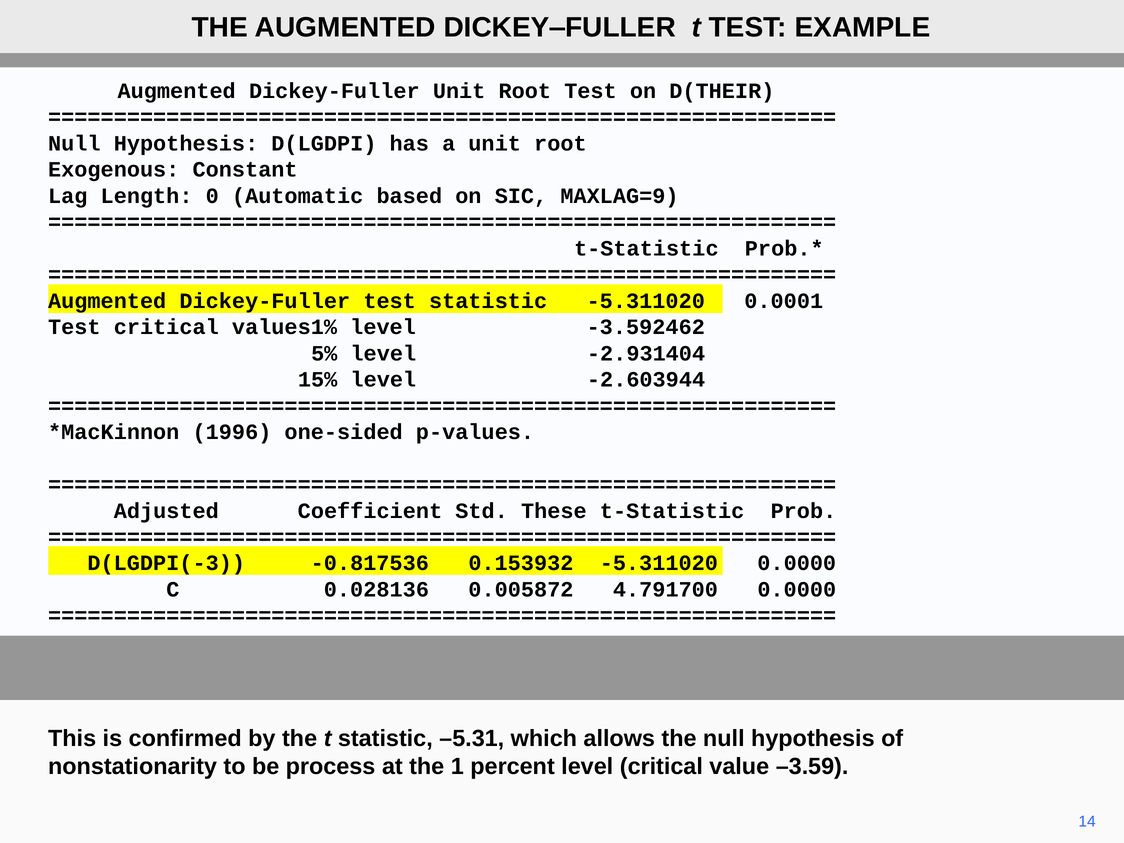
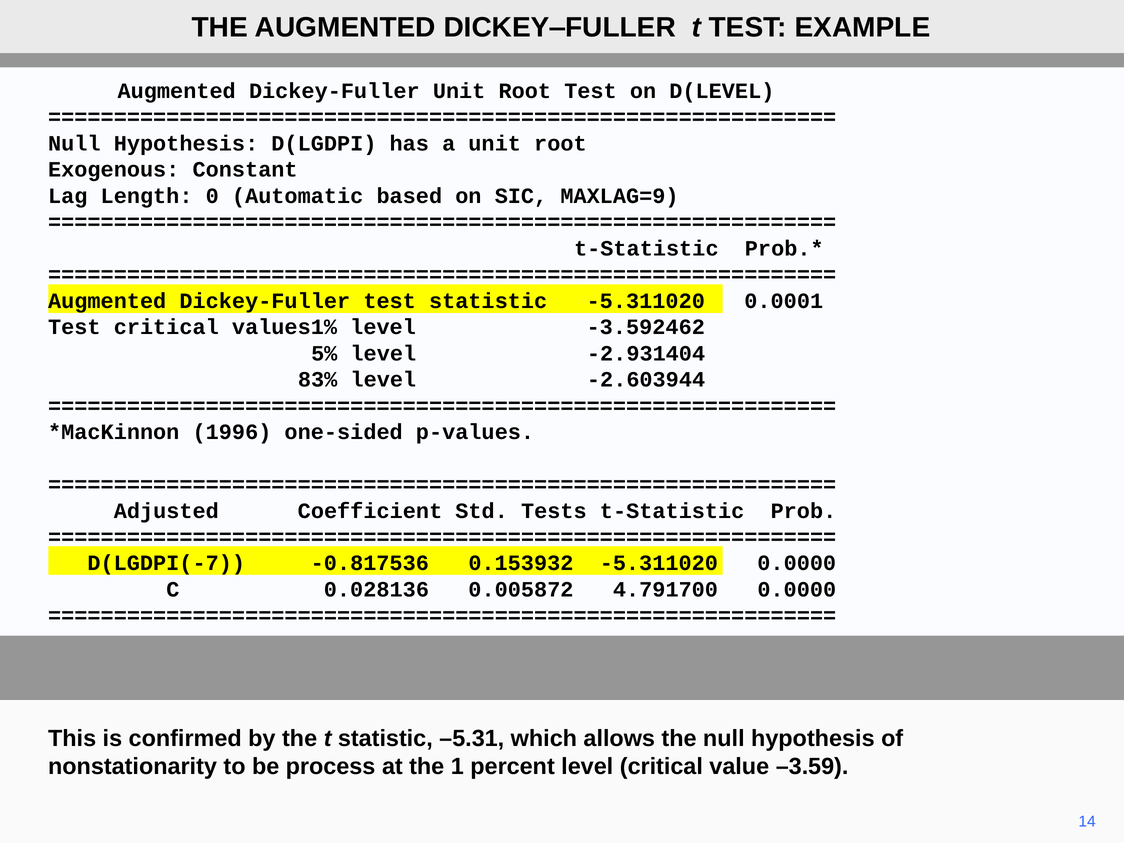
D(THEIR: D(THEIR -> D(LEVEL (722, 91)
15%: 15% -> 83% (318, 380)
These: These -> Tests (554, 511)
D(LGDPI(-3: D(LGDPI(-3 -> D(LGDPI(-7 (166, 563)
